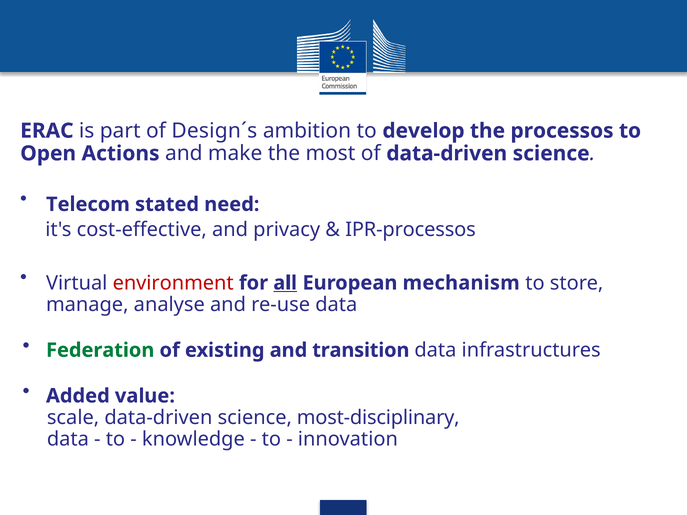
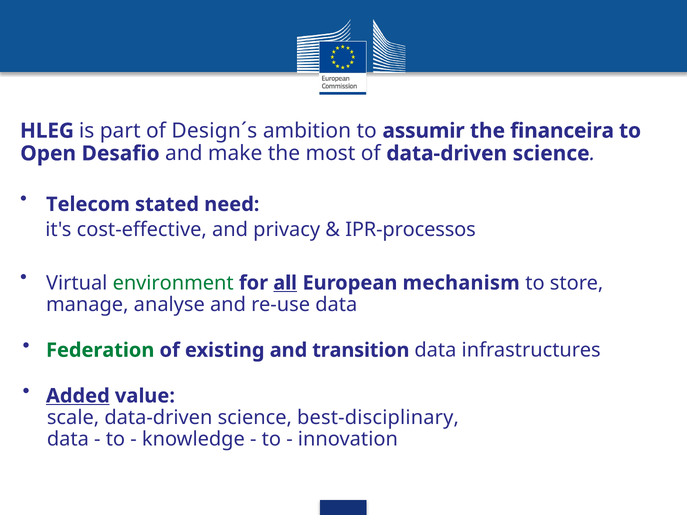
ERAC: ERAC -> HLEG (47, 131)
develop: develop -> assumir (424, 131)
processos: processos -> financeira (562, 131)
Actions: Actions -> Desafio (121, 154)
environment colour: red -> green (173, 283)
Added underline: none -> present (78, 396)
most-disciplinary: most-disciplinary -> best-disciplinary (378, 418)
